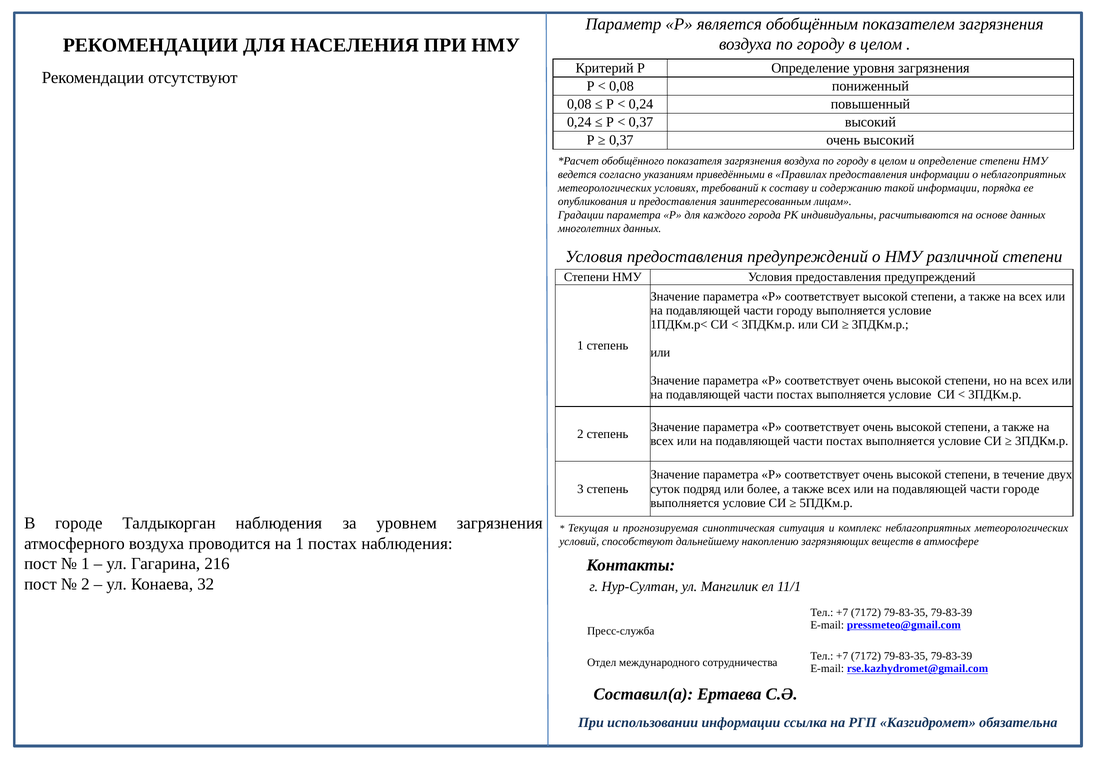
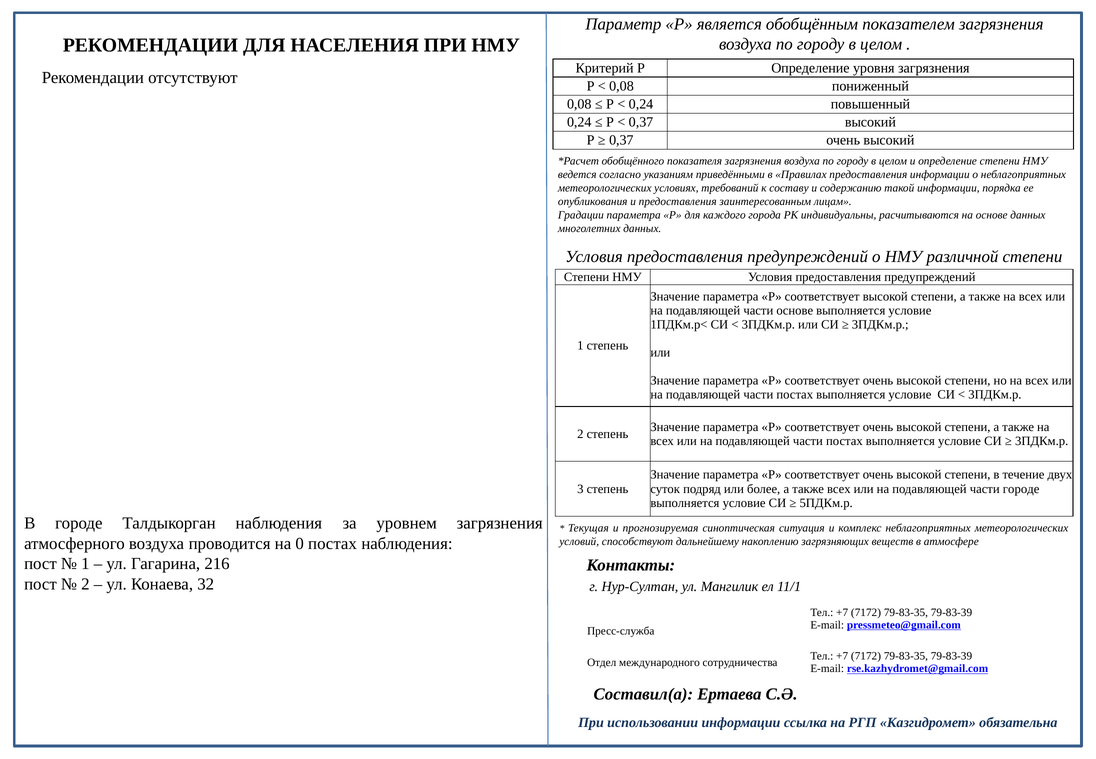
части городу: городу -> основе (795, 311)
на 1: 1 -> 0 (300, 543)
